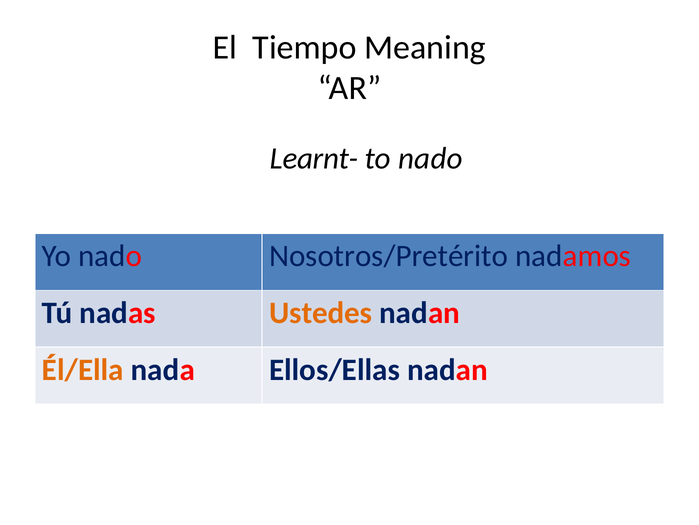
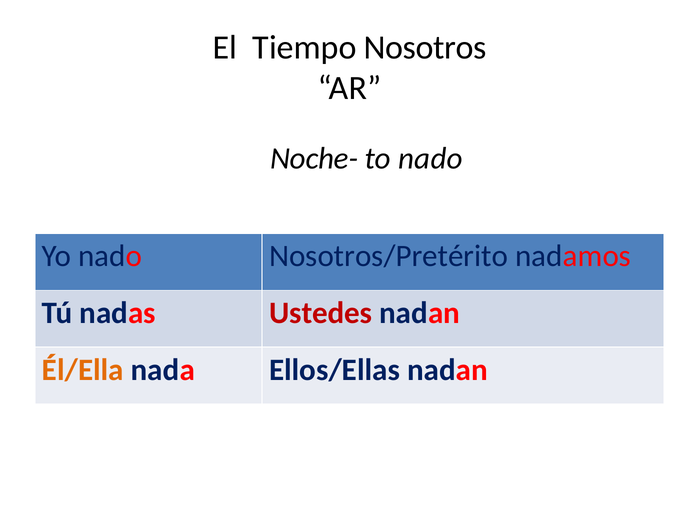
Meaning: Meaning -> Nosotros (425, 47)
Learnt-: Learnt- -> Noche- (314, 158)
Ustedes colour: orange -> red (321, 313)
